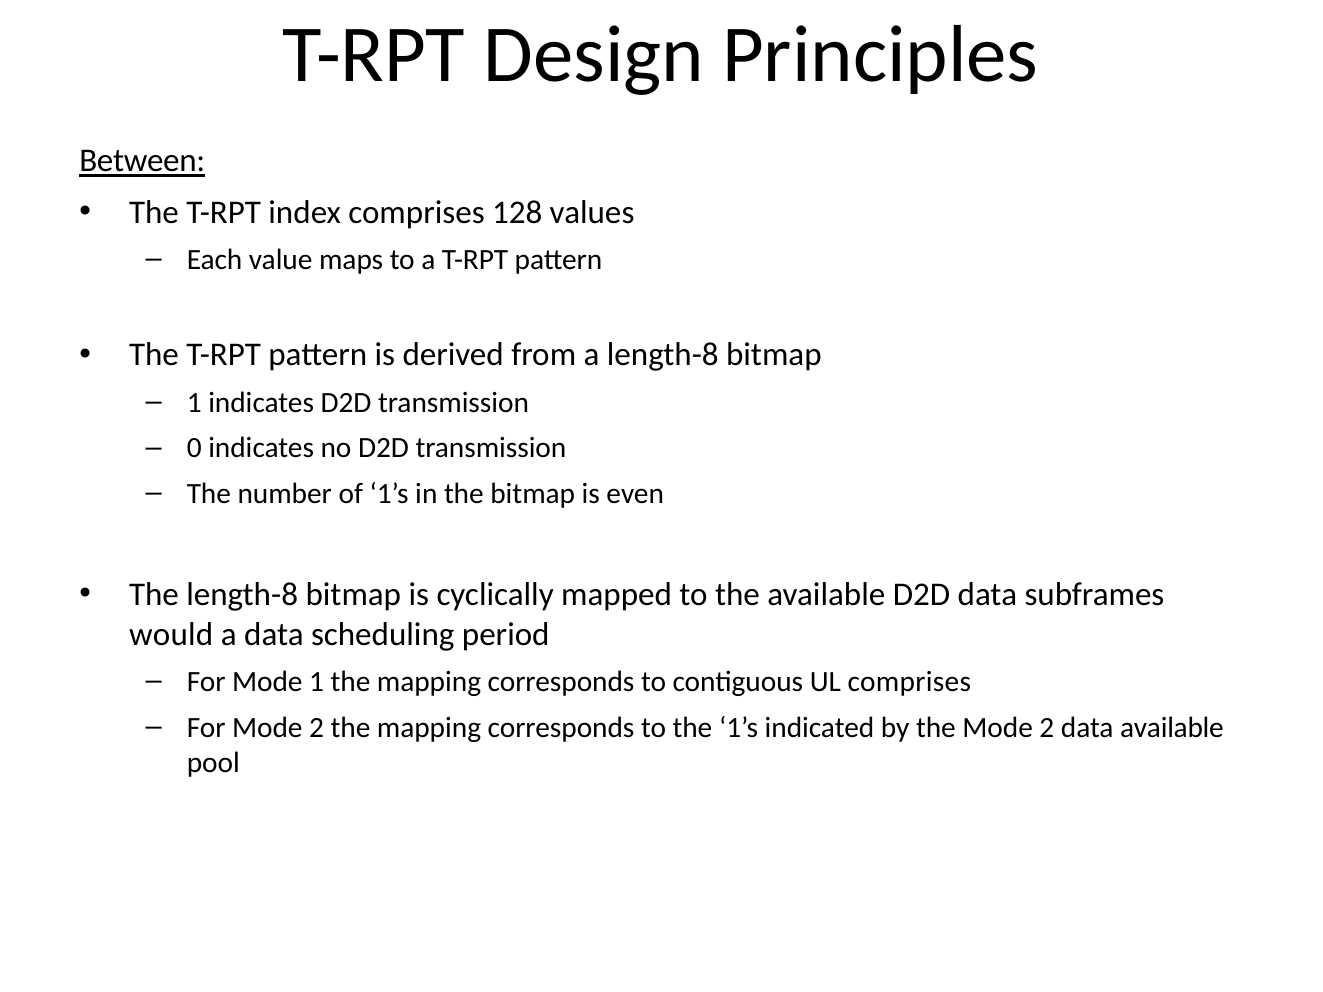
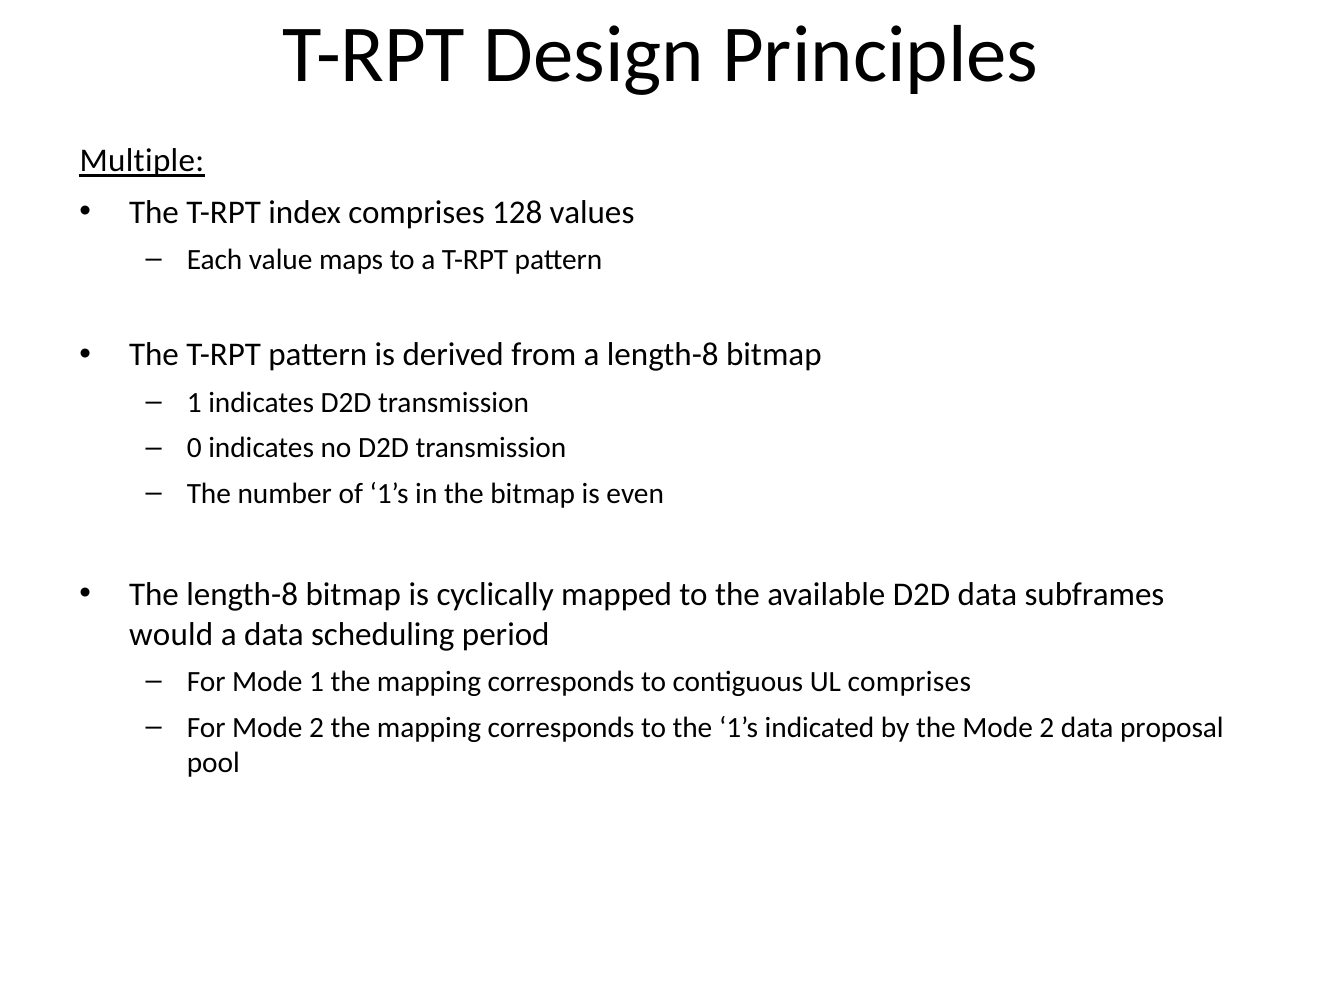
Between: Between -> Multiple (142, 161)
data available: available -> proposal (1172, 728)
